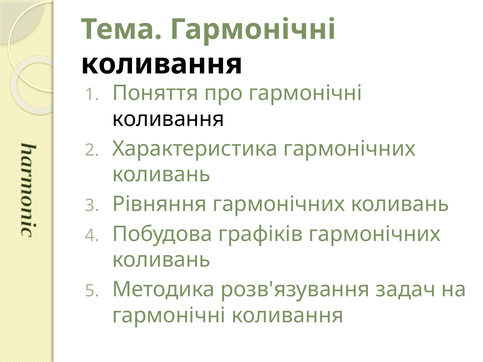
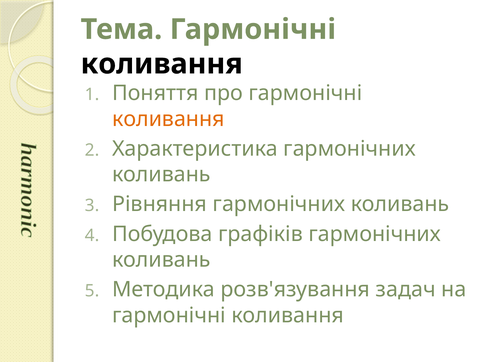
коливання colour: black -> orange (168, 119)
